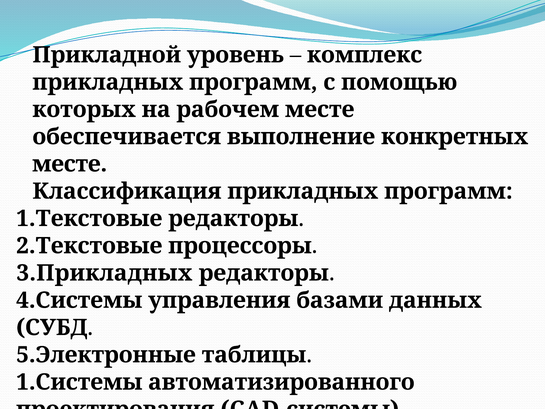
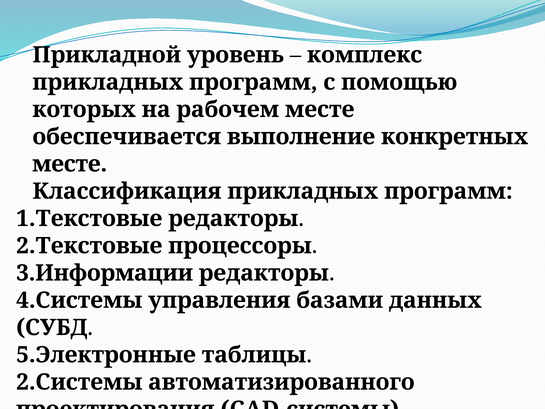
3.Прикладных: 3.Прикладных -> 3.Информации (105, 273)
1.Системы: 1.Системы -> 2.Системы (79, 382)
